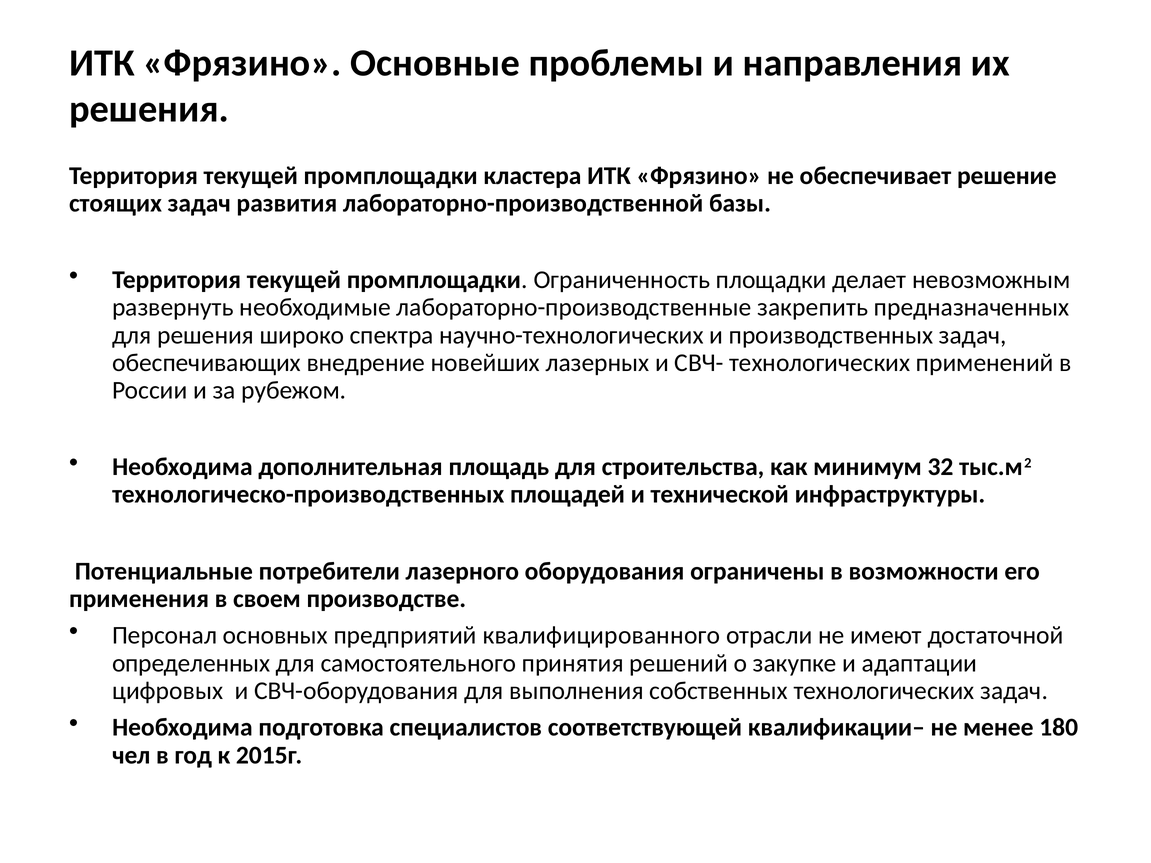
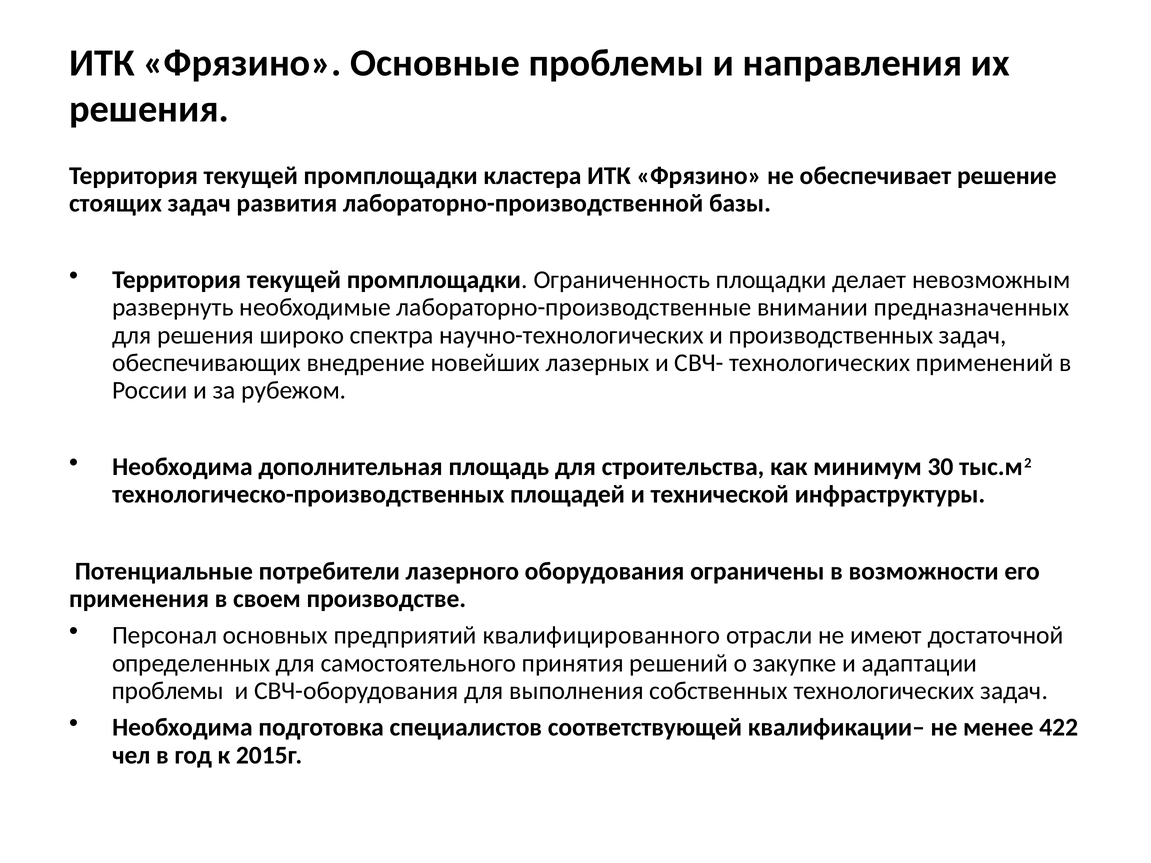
закрепить: закрепить -> внимании (813, 308)
32: 32 -> 30 (940, 467)
цифровых: цифровых -> проблемы (168, 691)
180: 180 -> 422 (1059, 728)
